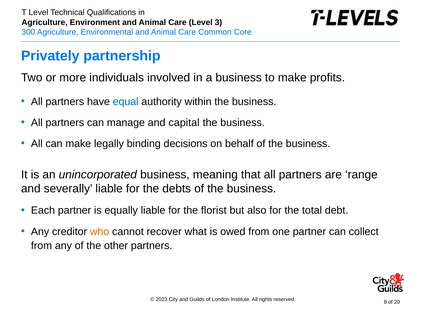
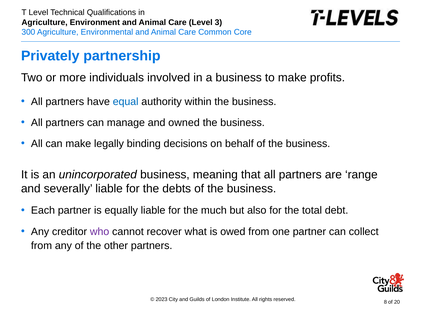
capital: capital -> owned (184, 123)
florist: florist -> much (214, 210)
who colour: orange -> purple (100, 231)
